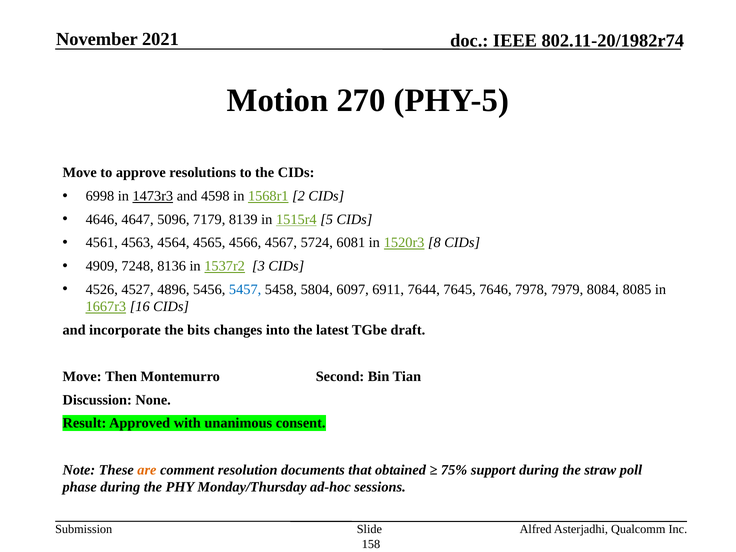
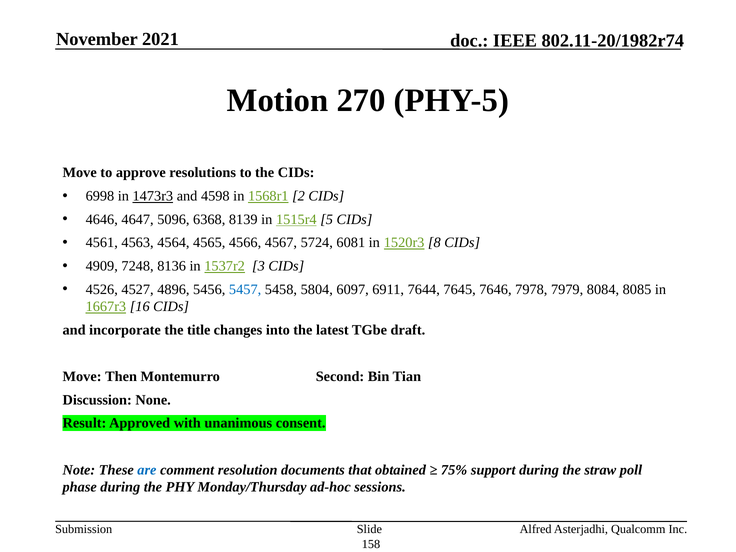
7179: 7179 -> 6368 (209, 219)
bits: bits -> title (199, 330)
are colour: orange -> blue (147, 470)
